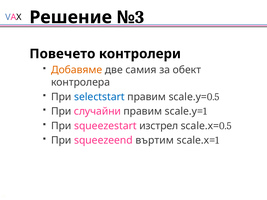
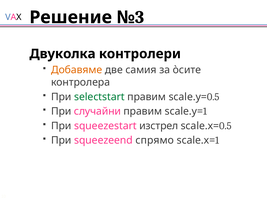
Повечето: Повечето -> Двуколка (62, 54)
обект: обект -> òсите (187, 70)
selectstart colour: blue -> green (99, 97)
въртим: въртим -> спрямо (155, 140)
